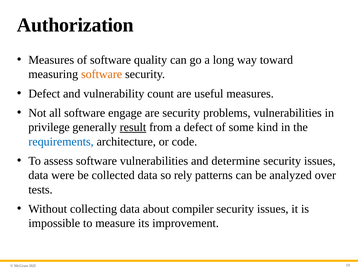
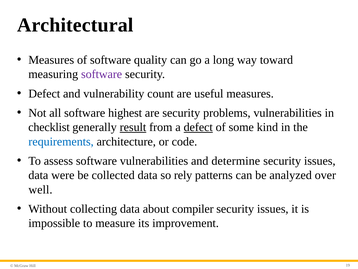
Authorization: Authorization -> Architectural (75, 25)
software colour: orange -> purple (102, 74)
engage: engage -> highest (125, 113)
privilege: privilege -> checklist (49, 127)
defect underline: none -> present (198, 127)
tests: tests -> well (40, 189)
